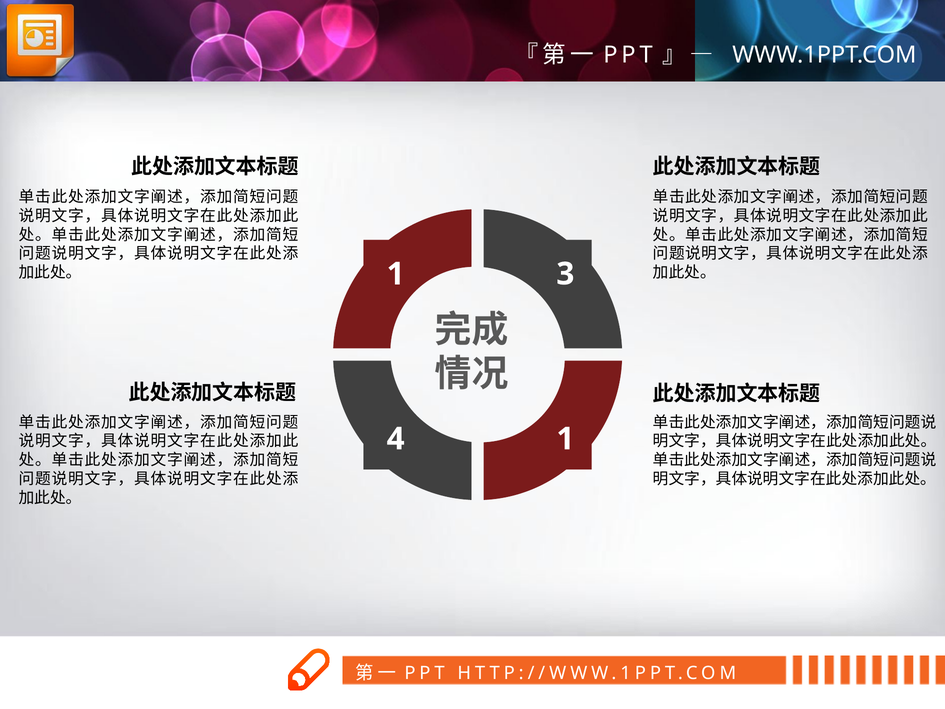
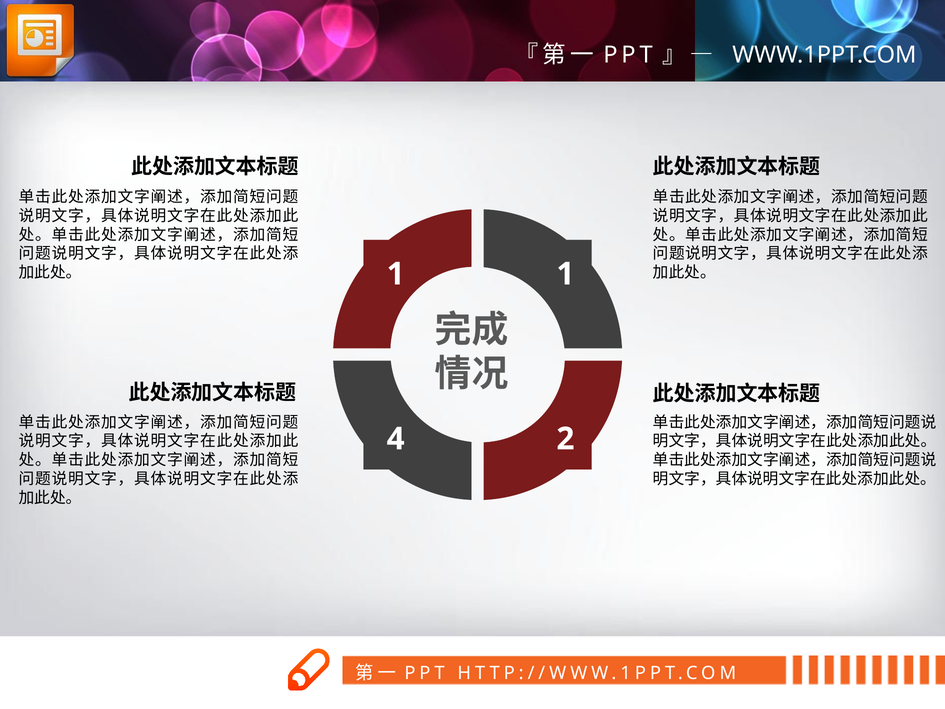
1 3: 3 -> 1 (565, 274)
4 1: 1 -> 2 (565, 439)
